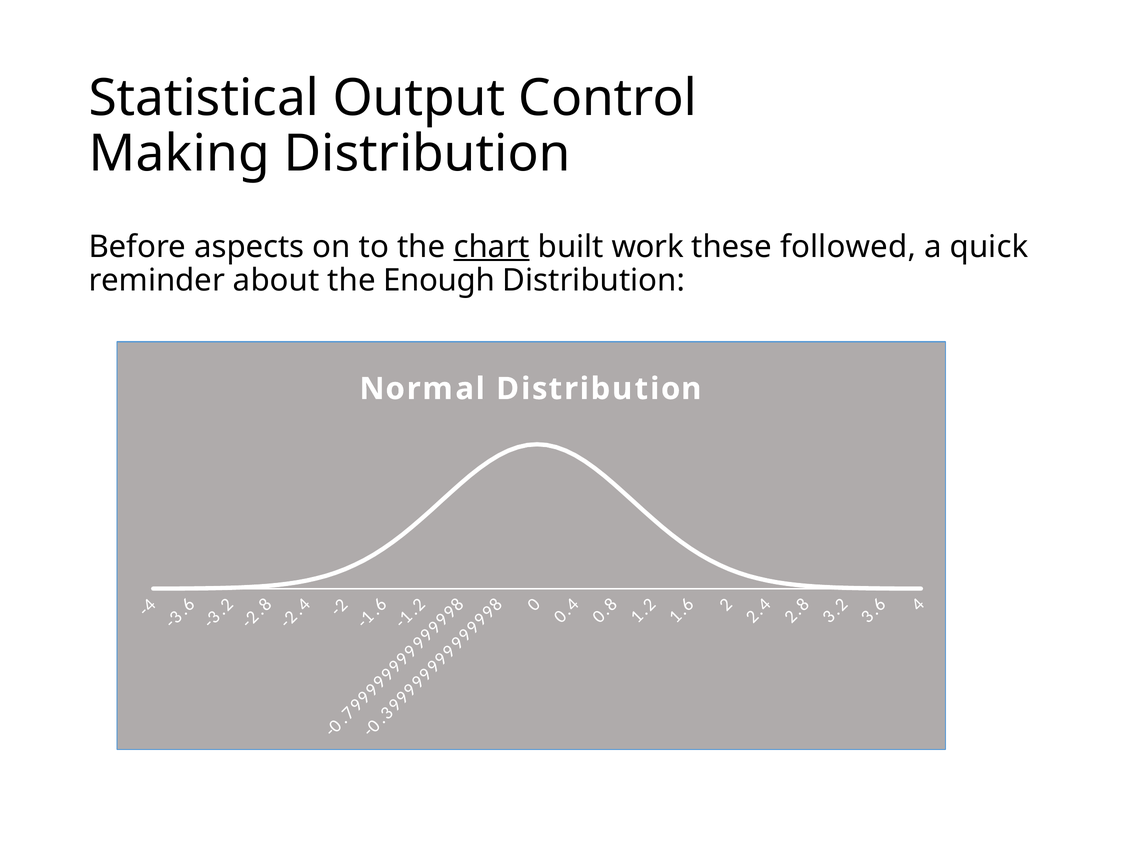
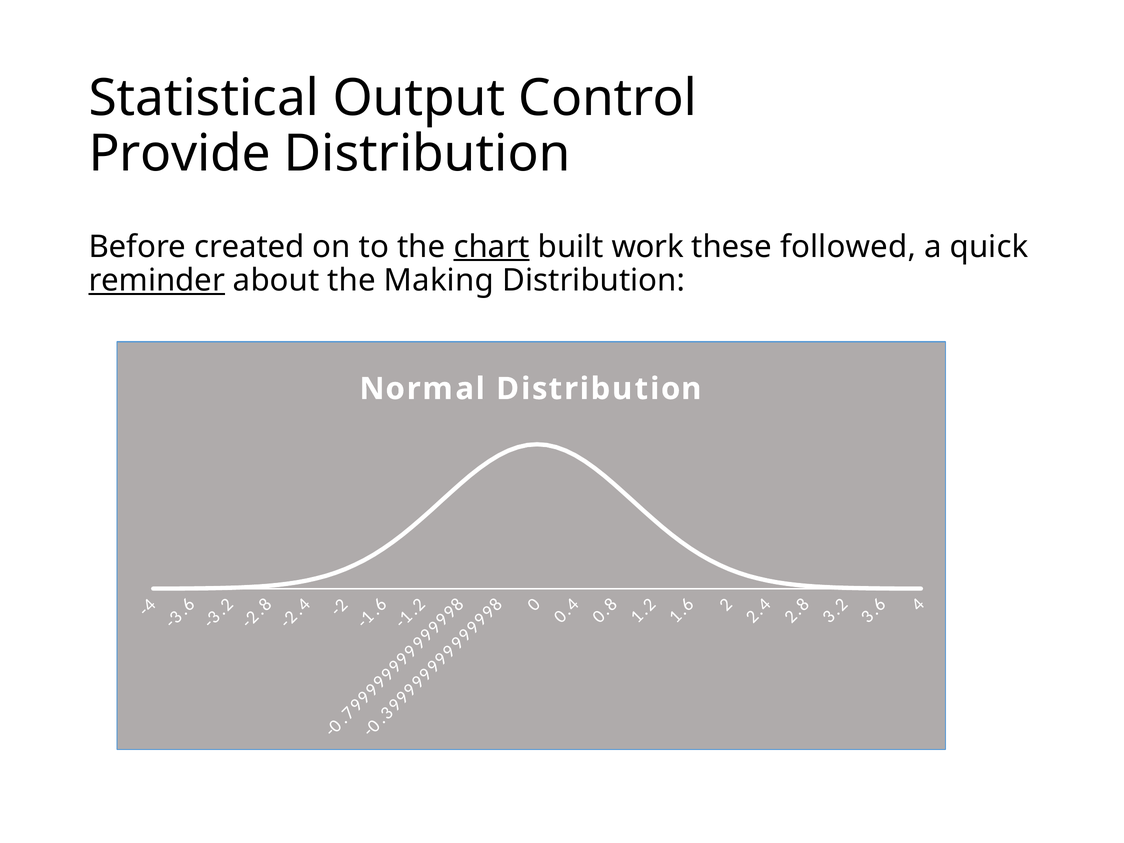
Making: Making -> Provide (180, 154)
aspects: aspects -> created (249, 247)
reminder underline: none -> present (157, 280)
Enough: Enough -> Making (439, 280)
